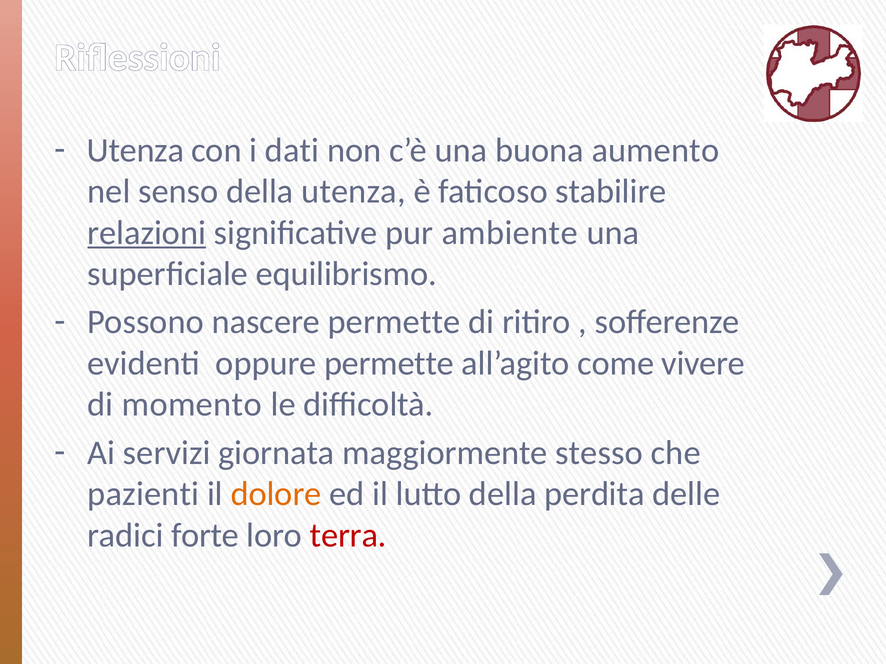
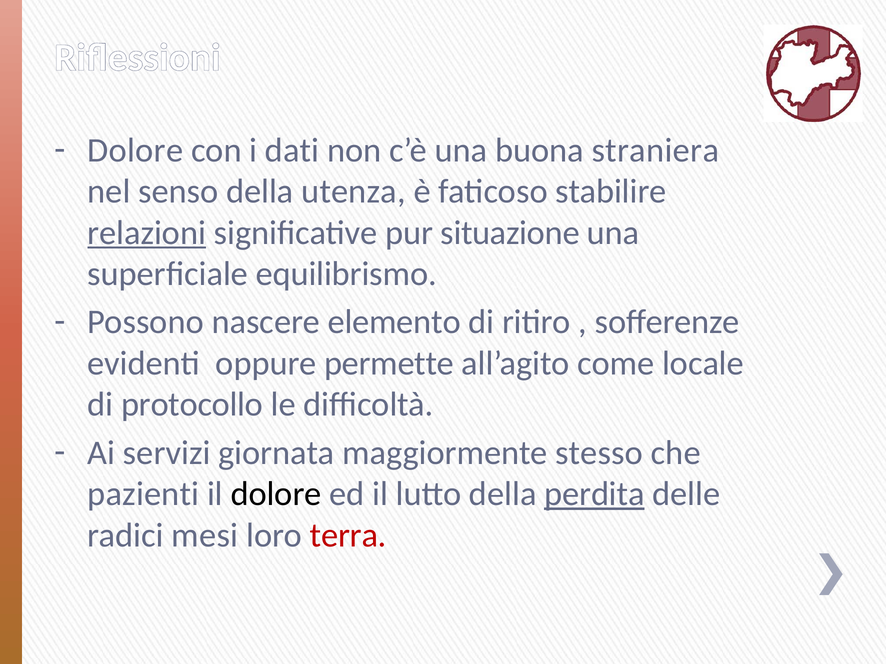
Utenza: Utenza -> Dolore (135, 150)
aumento: aumento -> straniera (655, 150)
ambiente: ambiente -> situazione (510, 233)
nascere permette: permette -> elemento (394, 322)
vivere: vivere -> locale (703, 364)
momento: momento -> protocollo (192, 405)
dolore colour: orange -> black (276, 494)
perdita underline: none -> present (594, 494)
forte: forte -> mesi (205, 536)
